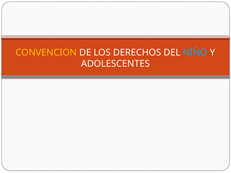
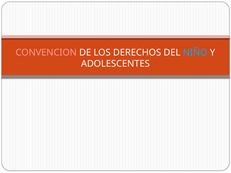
CONVENCION colour: yellow -> pink (46, 53)
